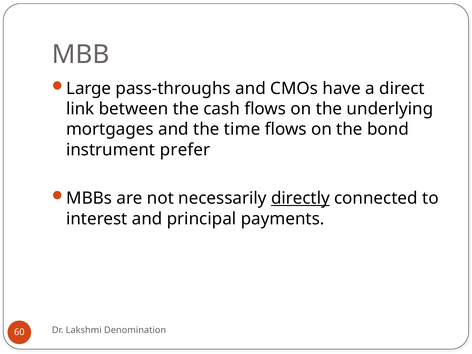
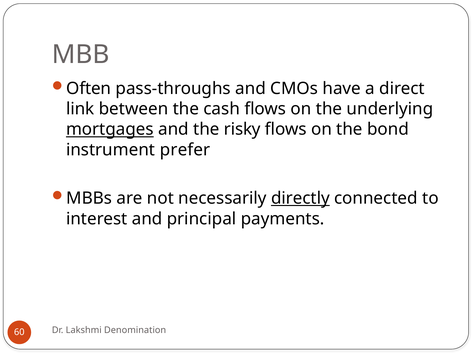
Large: Large -> Often (89, 88)
mortgages underline: none -> present (110, 129)
time: time -> risky (242, 129)
